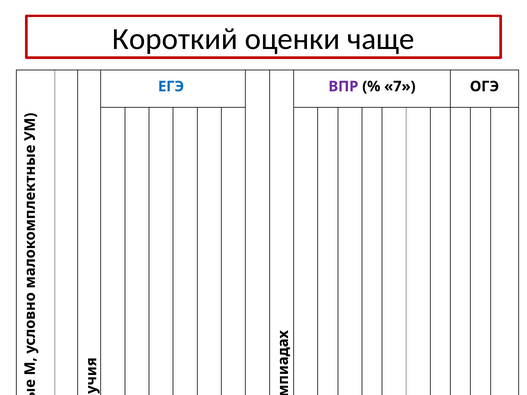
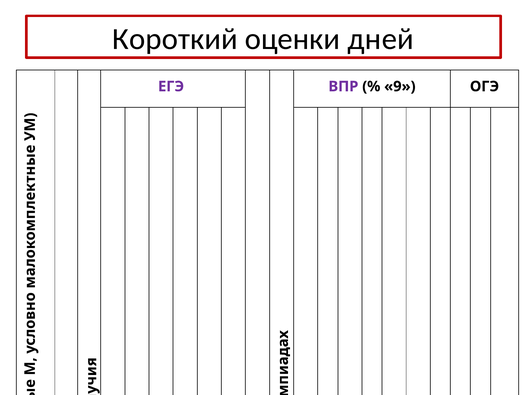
чаще: чаще -> дней (381, 39)
ЕГЭ colour: blue -> purple (171, 86)
7: 7 -> 9 (400, 86)
